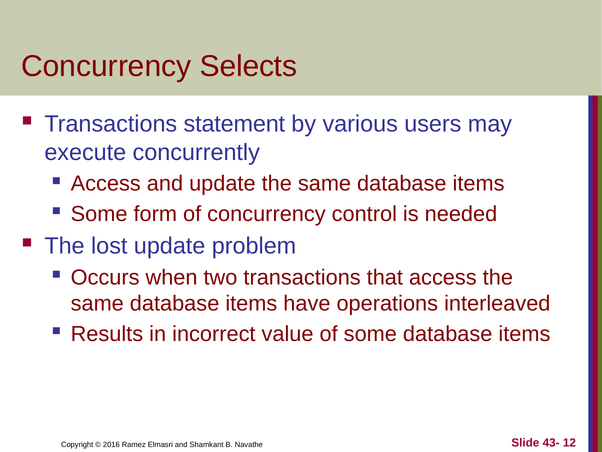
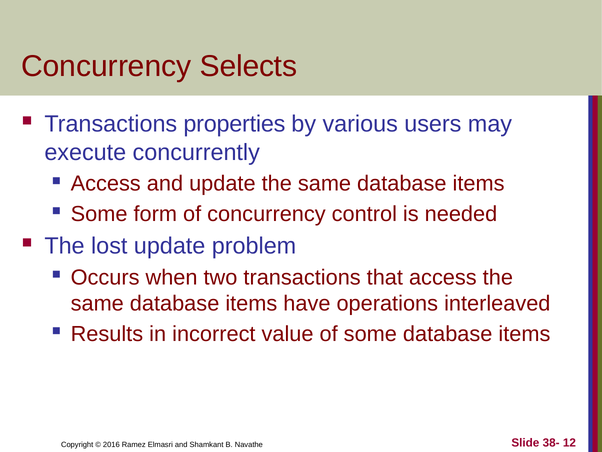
statement: statement -> properties (234, 124)
43-: 43- -> 38- (551, 442)
